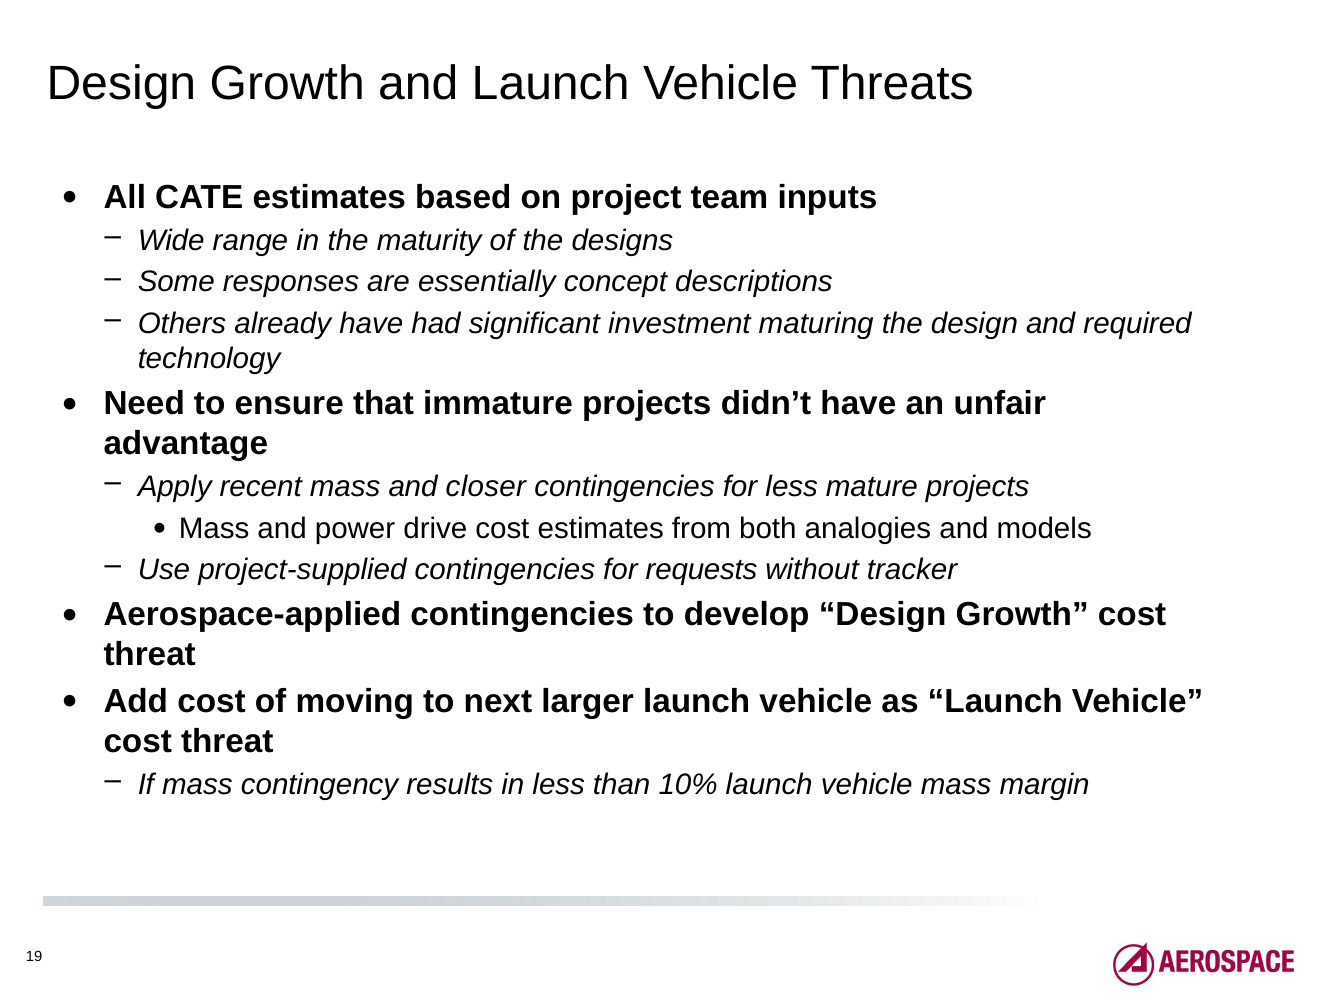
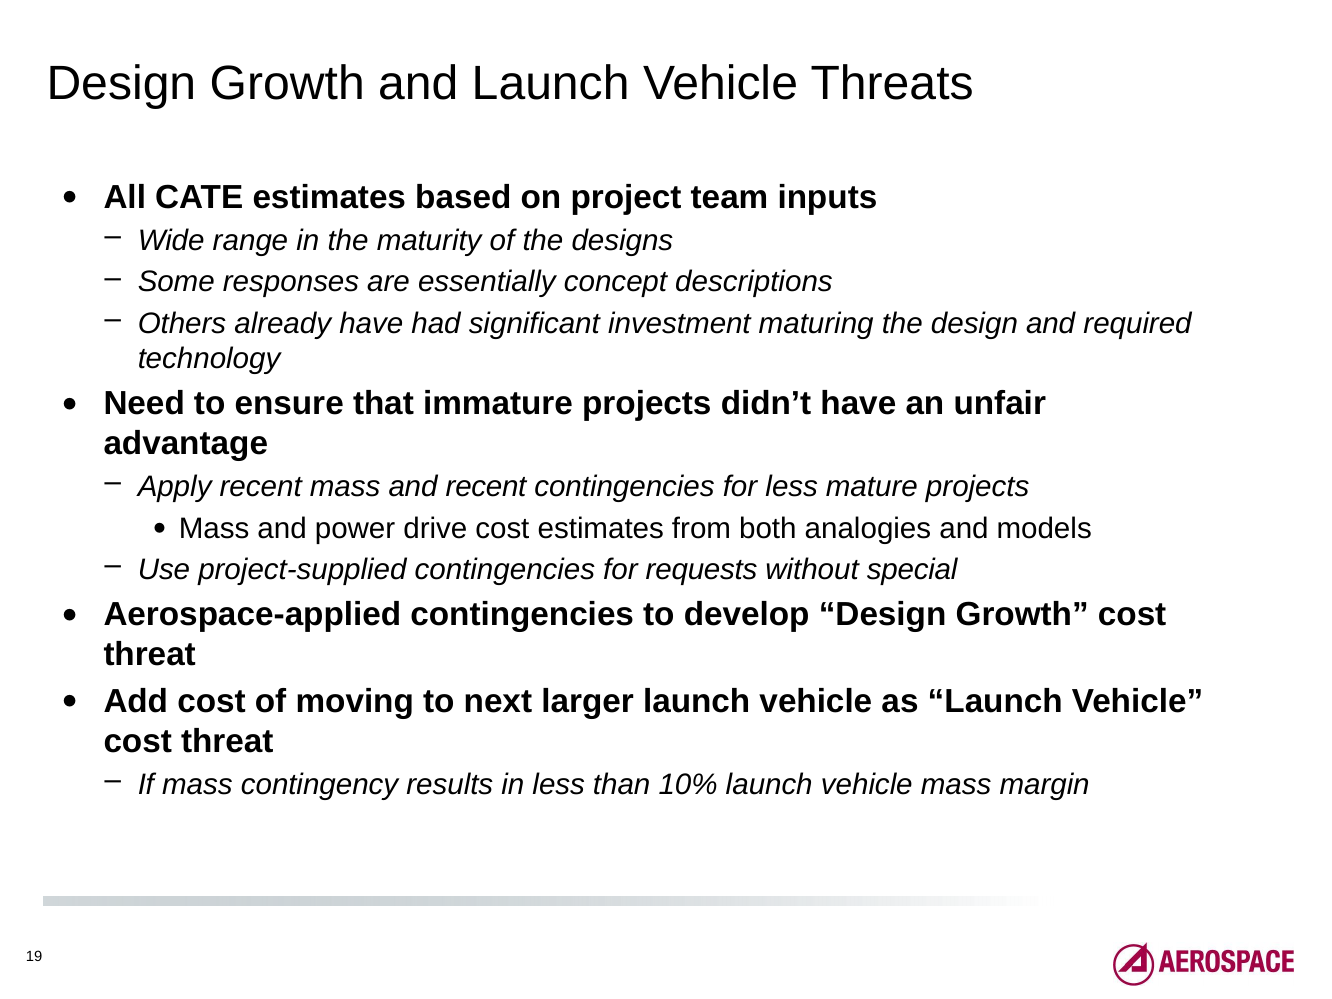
and closer: closer -> recent (486, 487)
tracker: tracker -> special (912, 570)
